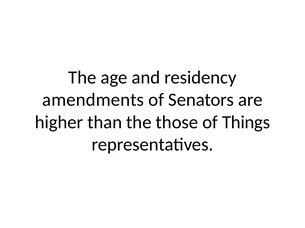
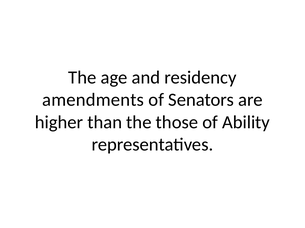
Things: Things -> Ability (246, 123)
